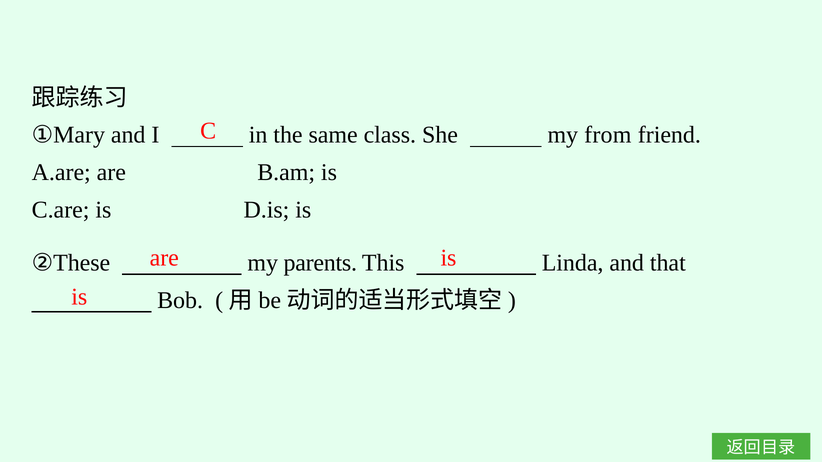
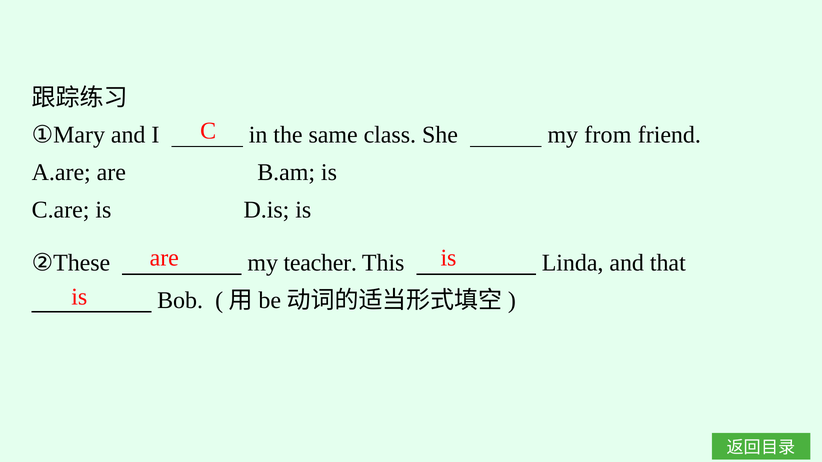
parents: parents -> teacher (320, 263)
